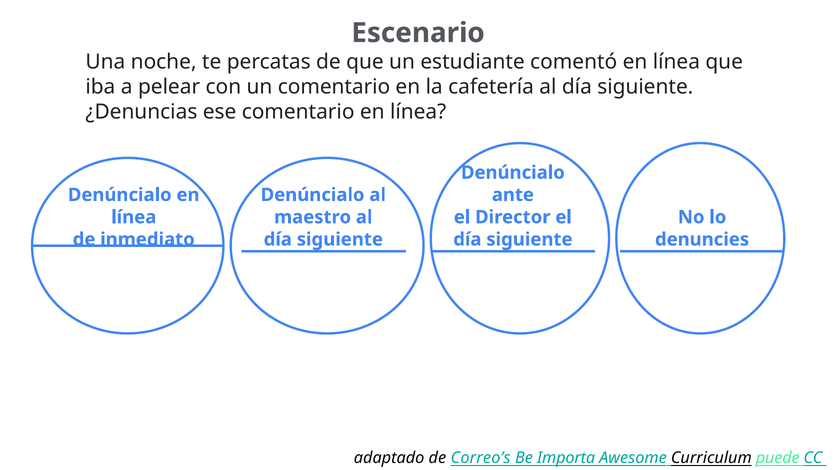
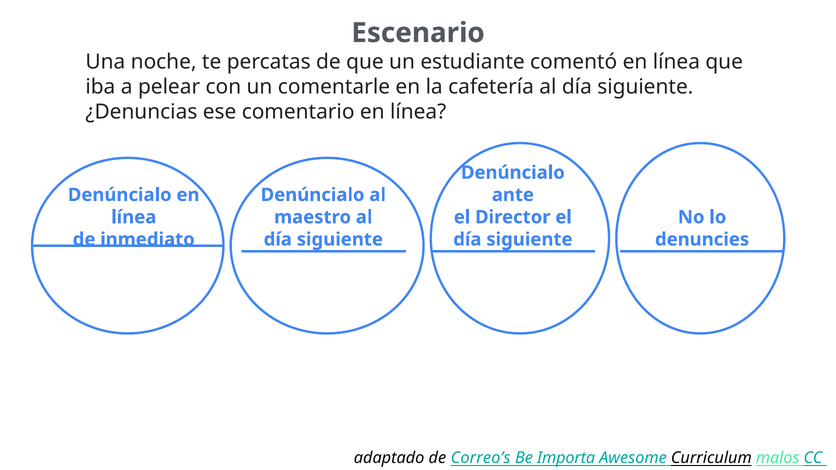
un comentario: comentario -> comentarle (334, 87)
puede: puede -> malos (778, 458)
